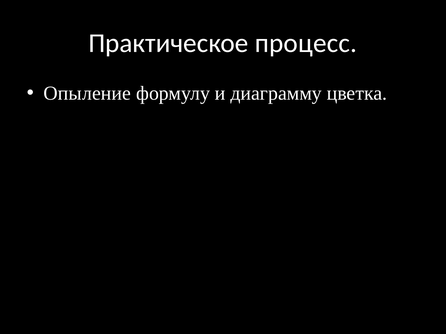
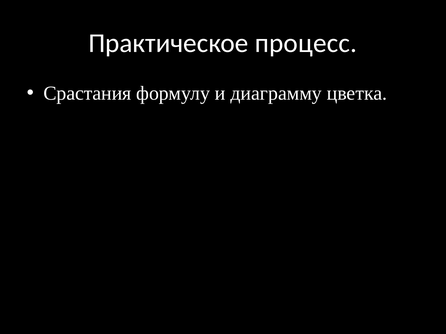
Опыление: Опыление -> Срастания (87, 94)
